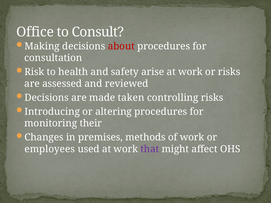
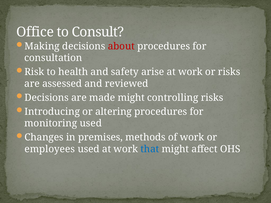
made taken: taken -> might (131, 98)
monitoring their: their -> used (91, 123)
that colour: purple -> blue (150, 149)
